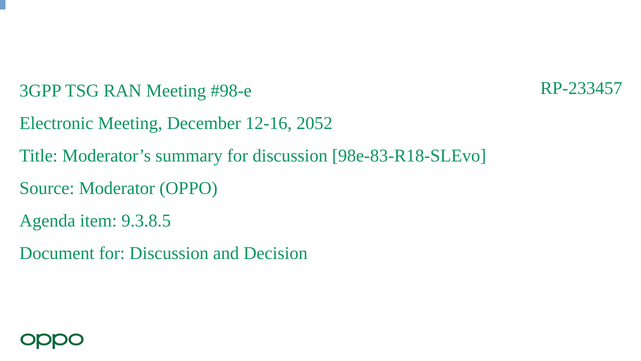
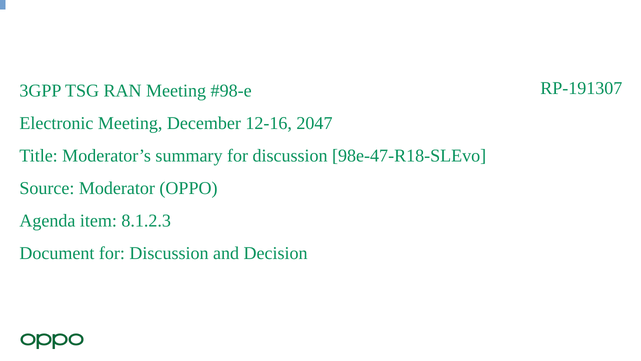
RP-233457: RP-233457 -> RP-191307 (581, 88)
2052: 2052 -> 2047 (314, 123)
98e-83-R18-SLEvo: 98e-83-R18-SLEvo -> 98e-47-R18-SLEvo (409, 156)
9.3.8.5: 9.3.8.5 -> 8.1.2.3 (146, 221)
